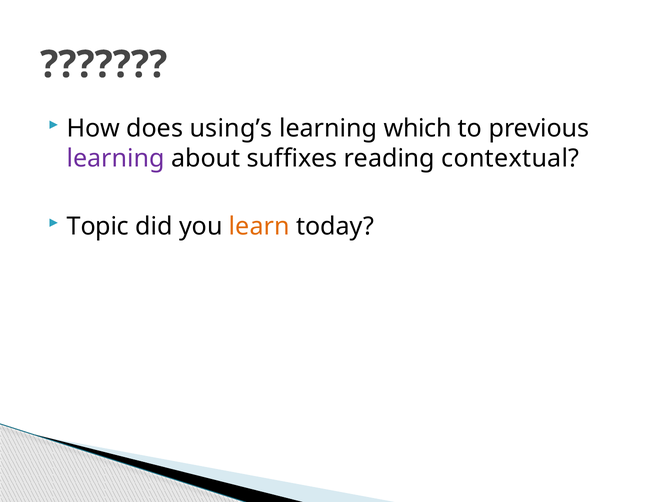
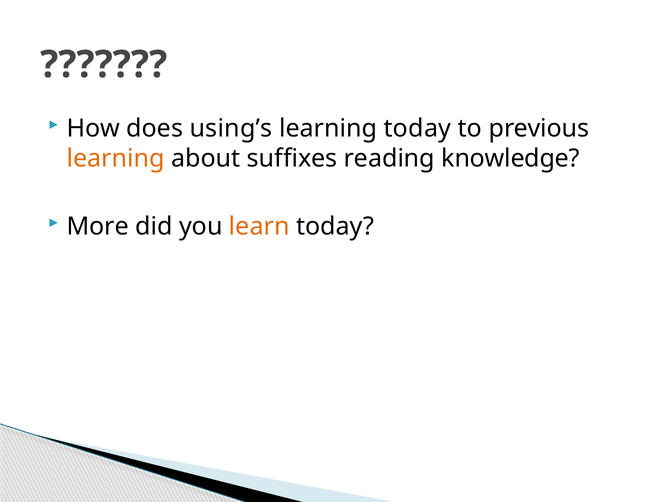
learning which: which -> today (417, 128)
learning colour: purple -> orange (116, 159)
contextual: contextual -> knowledge (511, 159)
Topic: Topic -> More (98, 226)
